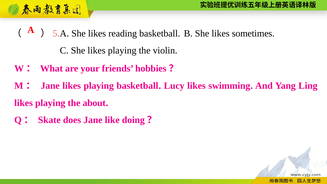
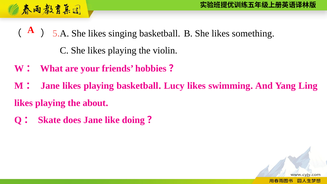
reading: reading -> singing (123, 33)
sometimes: sometimes -> something (253, 33)
